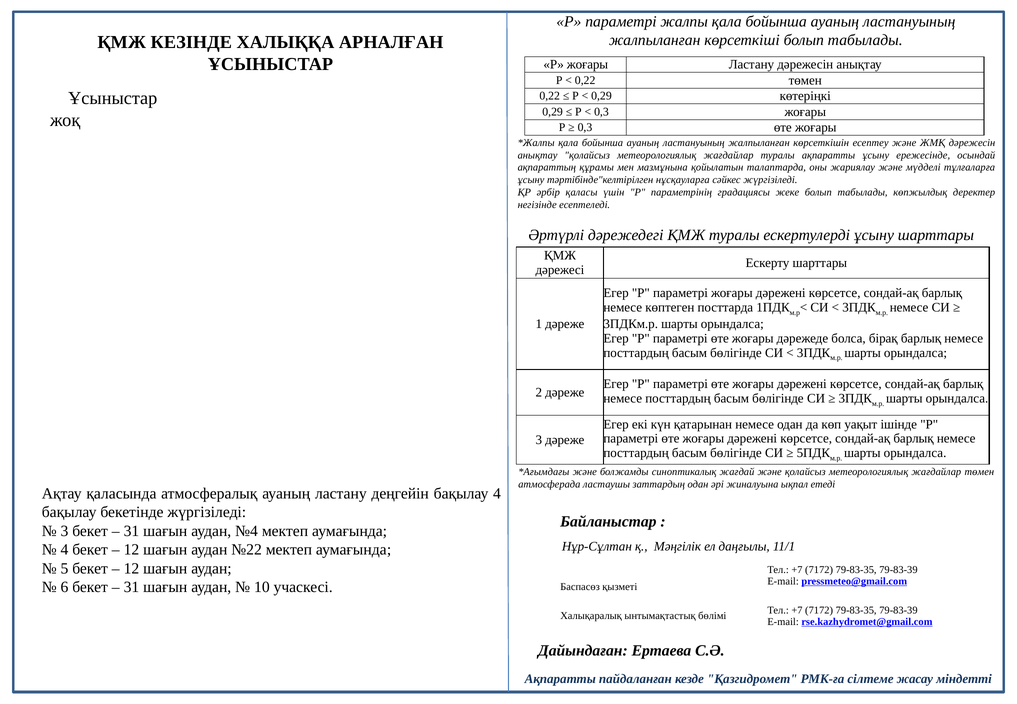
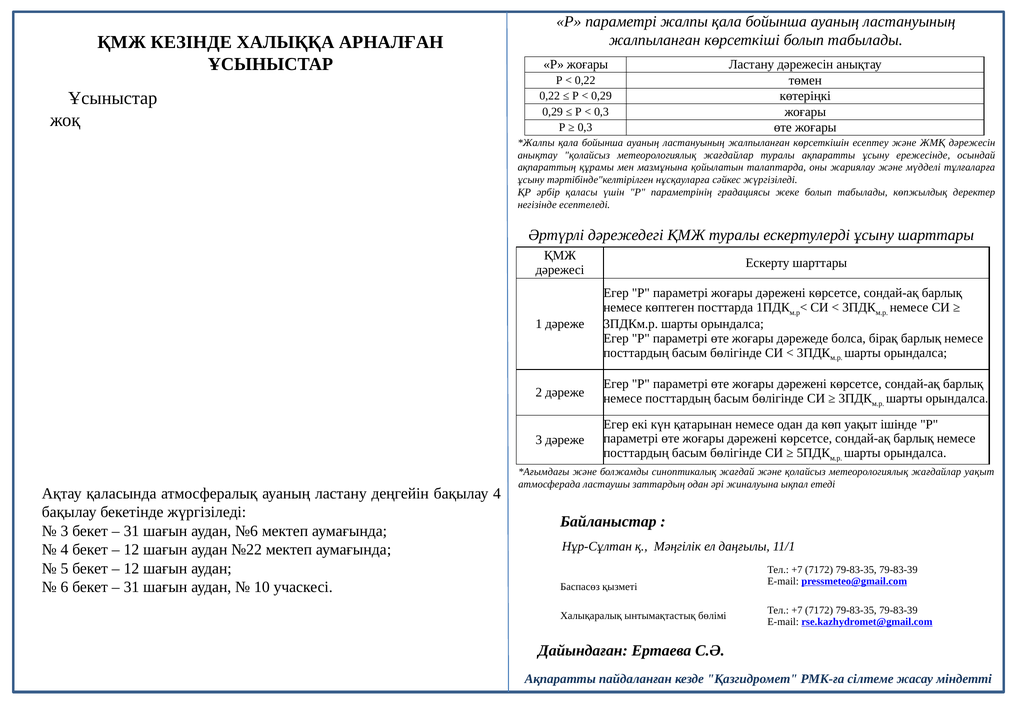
жағдайлар төмен: төмен -> уақыт (979, 472)
№4: №4 -> №6 (247, 531)
